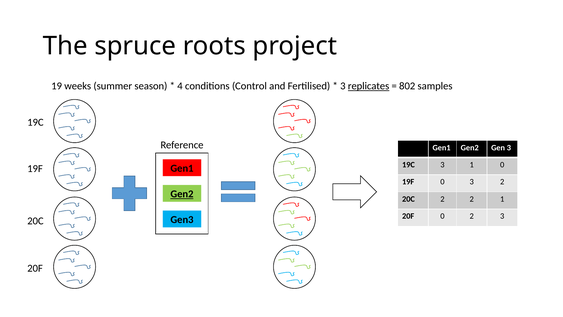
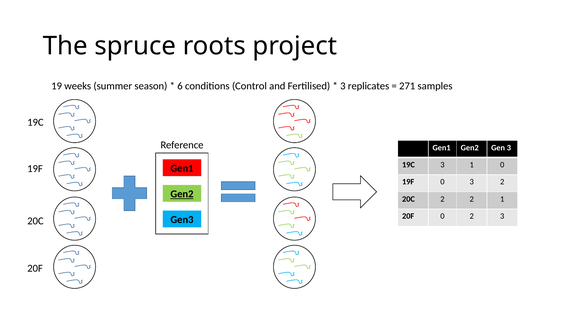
4: 4 -> 6 (180, 86)
replicates underline: present -> none (369, 86)
802: 802 -> 271 (407, 86)
